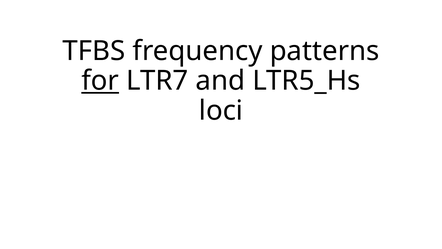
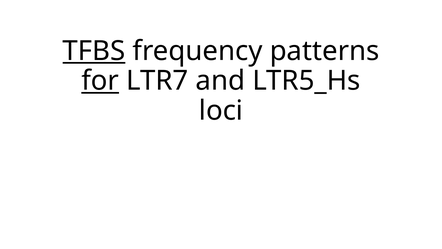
TFBS underline: none -> present (94, 51)
